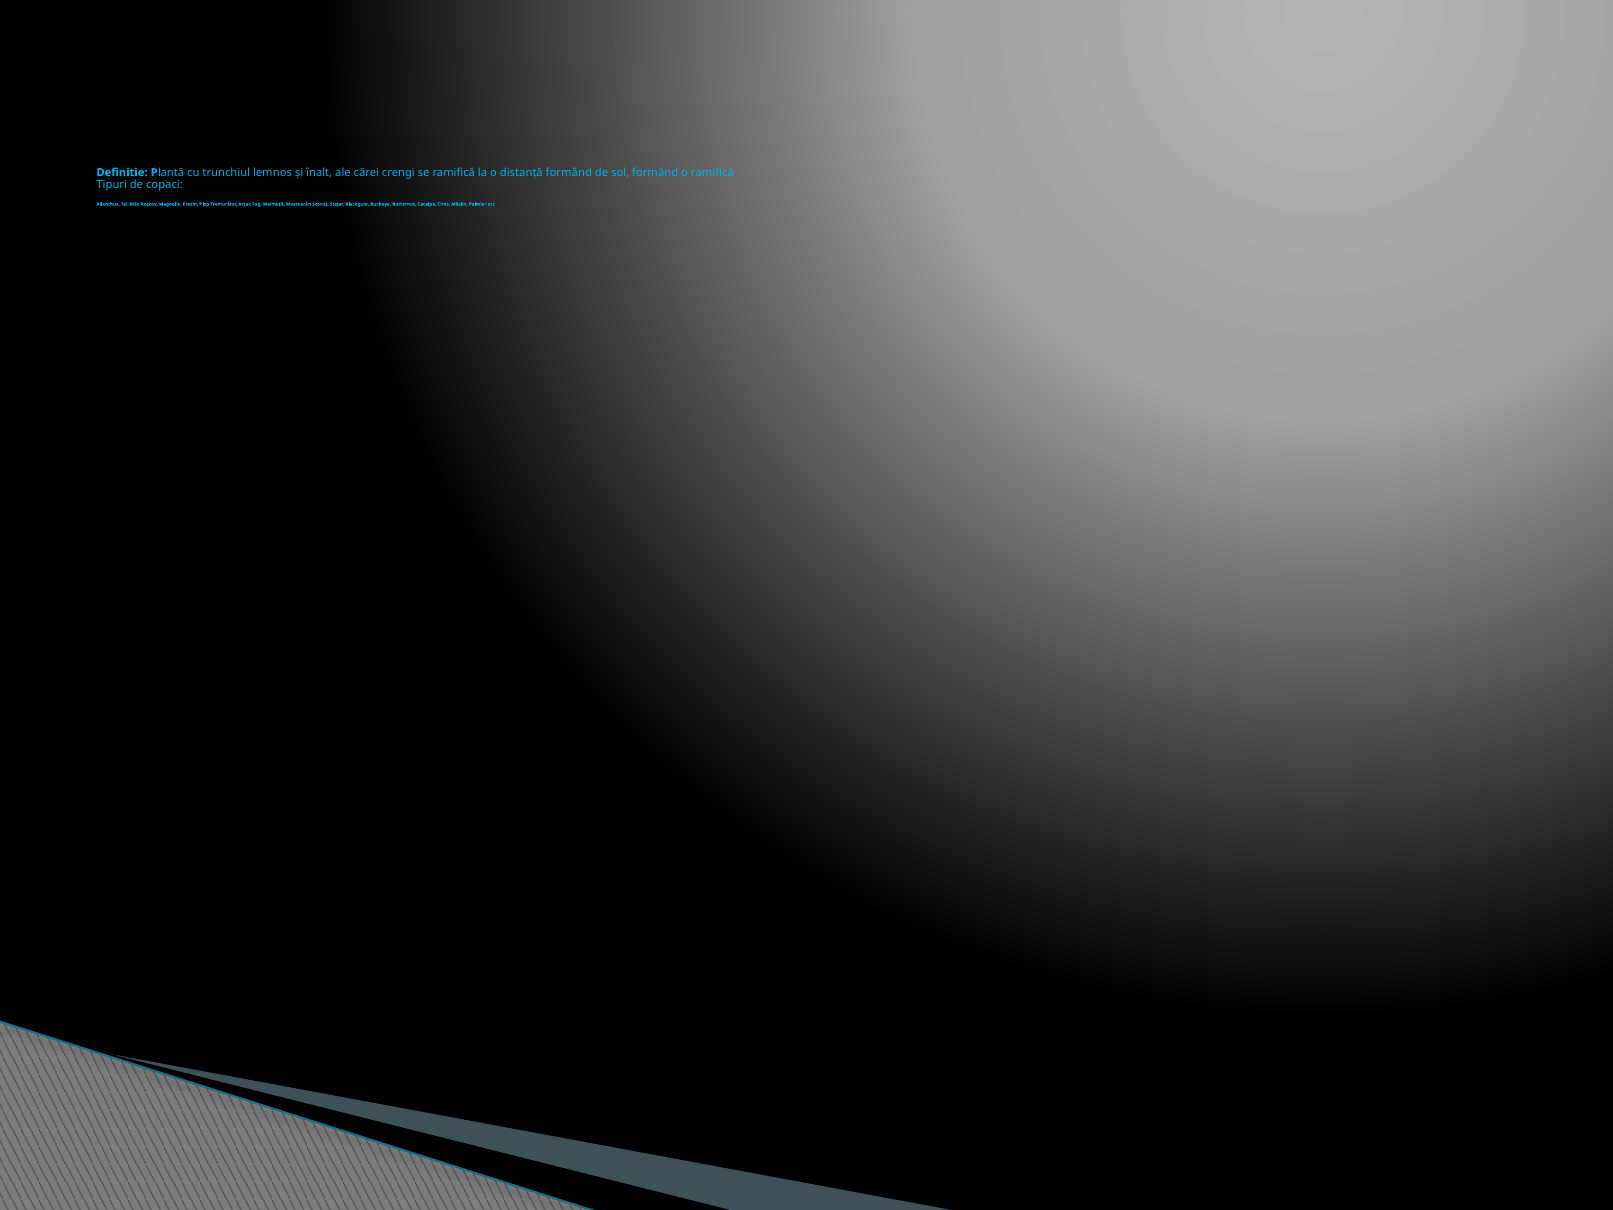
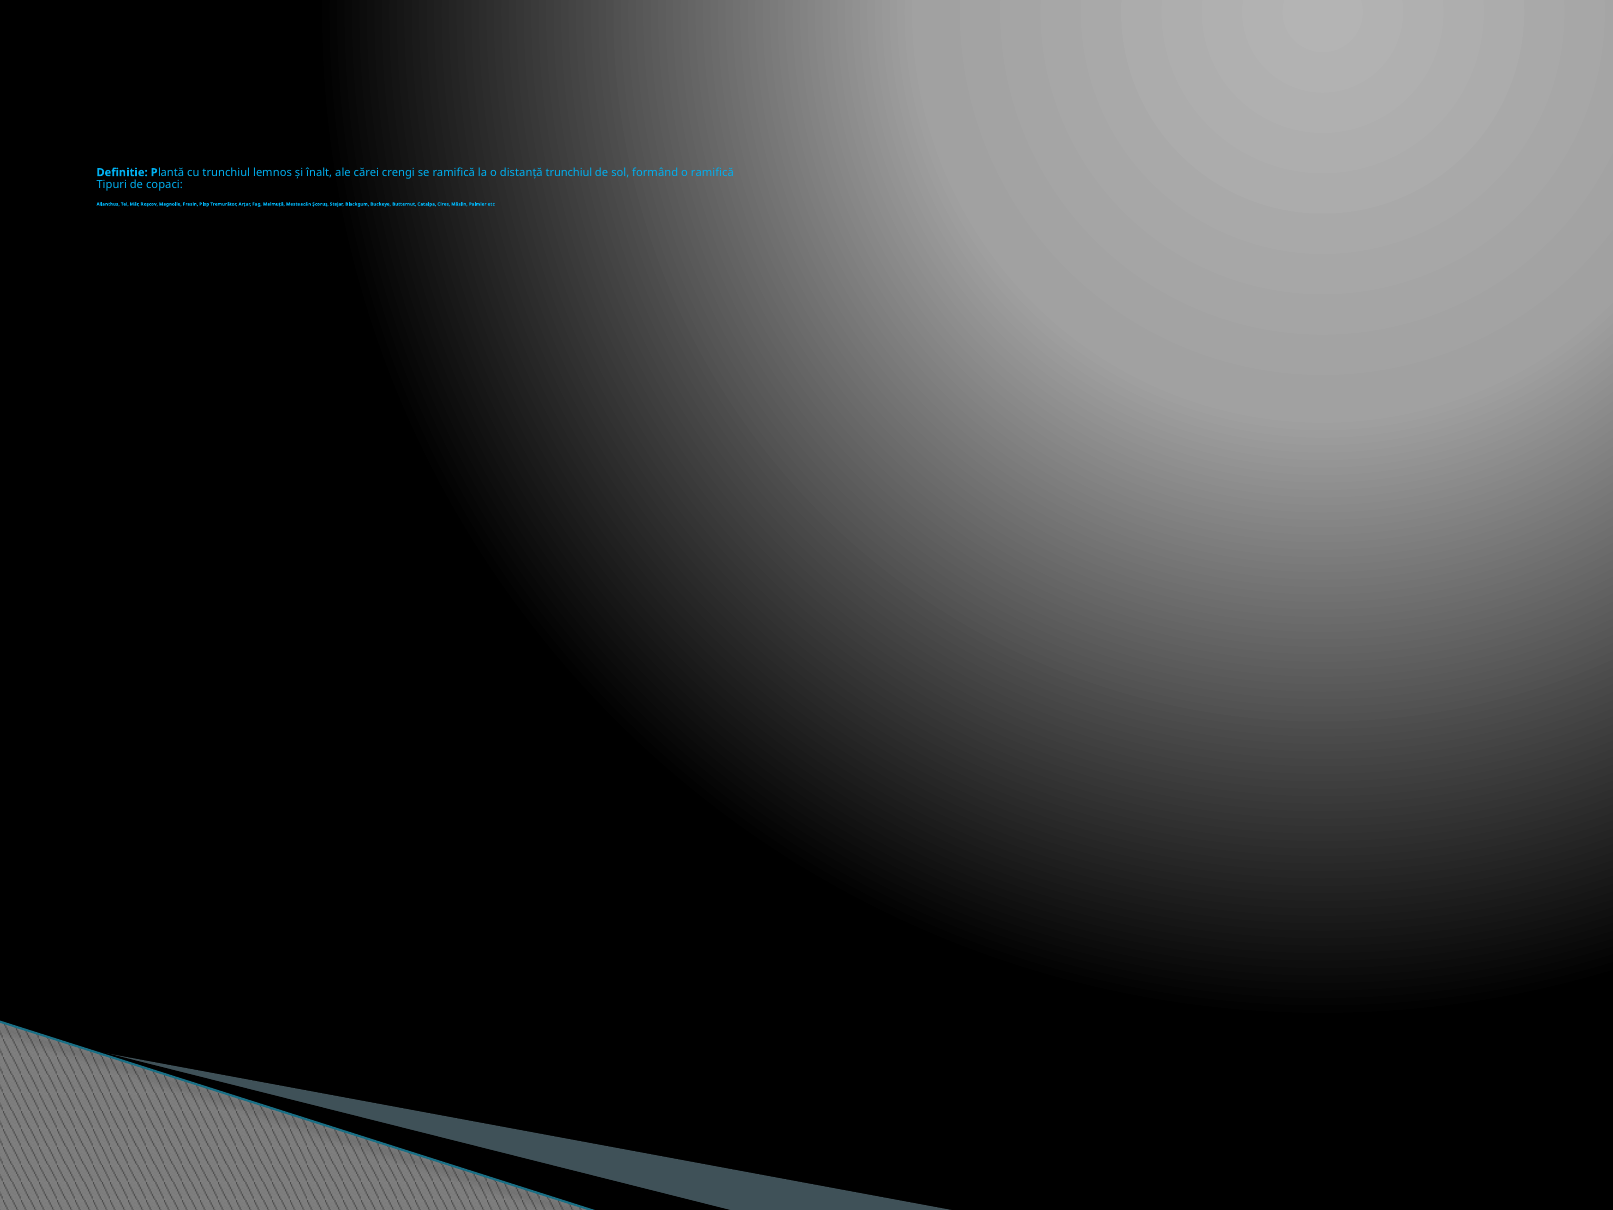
distanță formând: formând -> trunchiul (569, 172)
